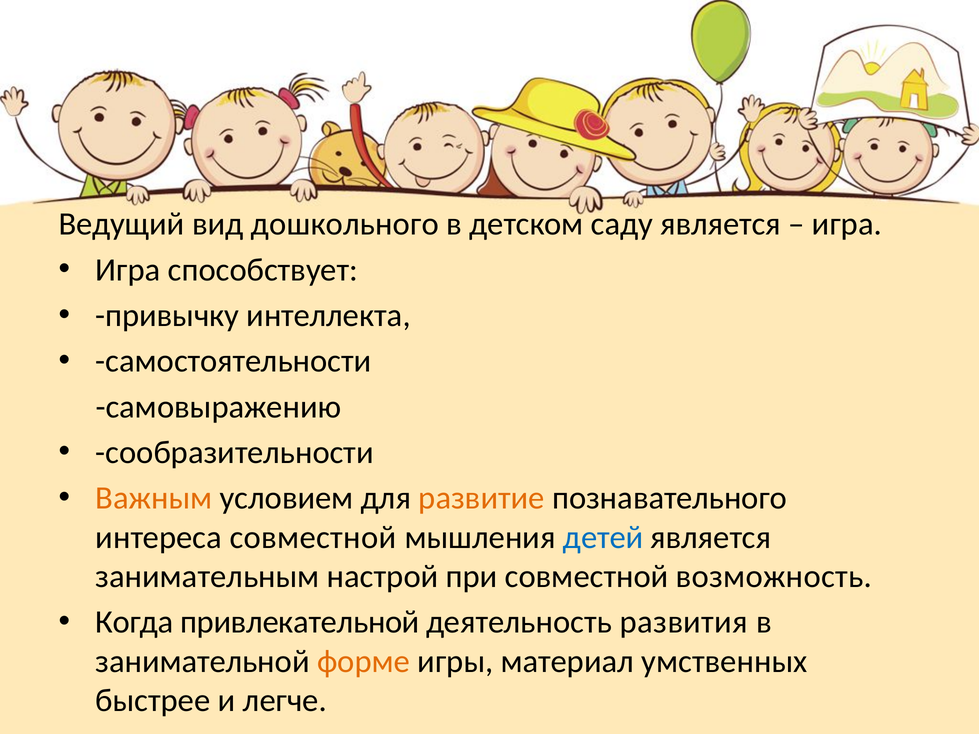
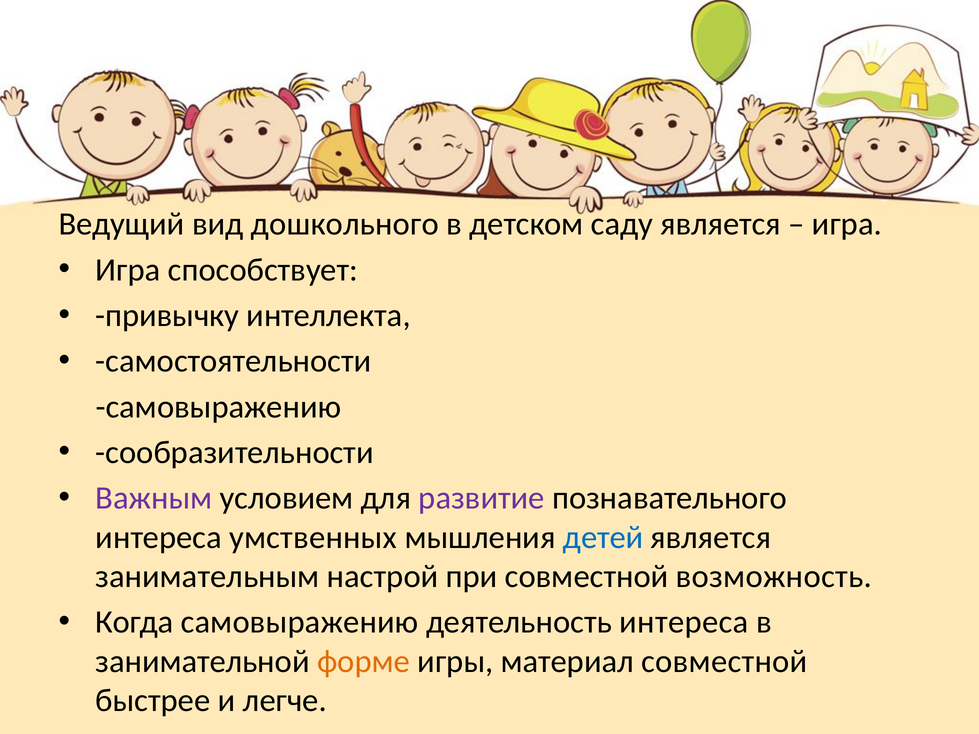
Важным colour: orange -> purple (154, 498)
развитие colour: orange -> purple (482, 498)
интереса совместной: совместной -> умственных (313, 538)
Когда привлекательной: привлекательной -> самовыражению (300, 622)
деятельность развития: развития -> интереса (684, 622)
материал умственных: умственных -> совместной (724, 661)
